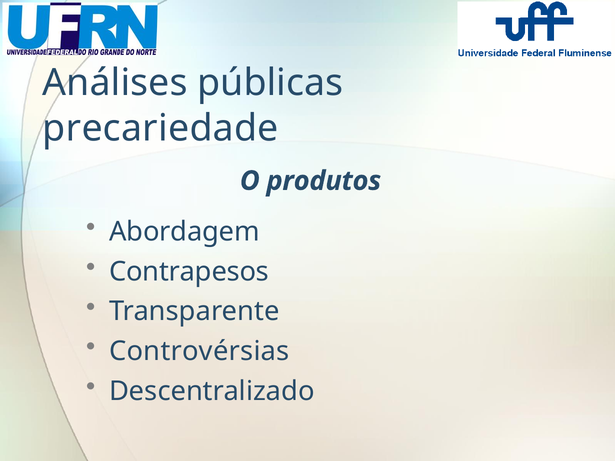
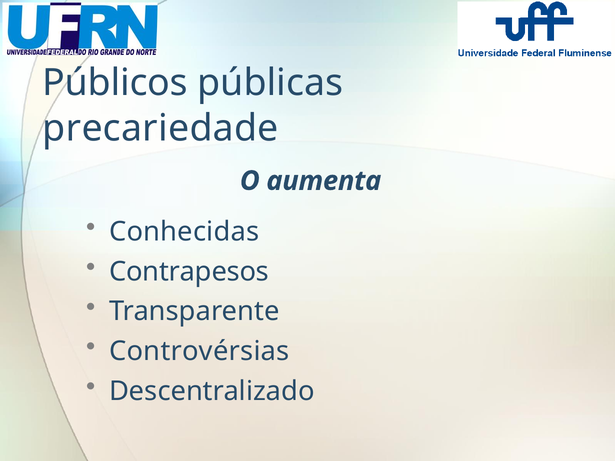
Análises: Análises -> Públicos (115, 83)
produtos: produtos -> aumenta (324, 181)
Abordagem: Abordagem -> Conhecidas (184, 232)
